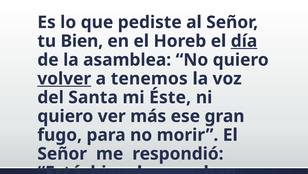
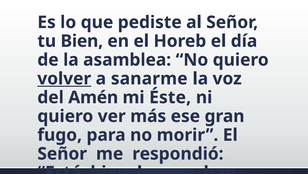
día underline: present -> none (244, 41)
tenemos: tenemos -> sanarme (149, 78)
Santa: Santa -> Amén (93, 97)
